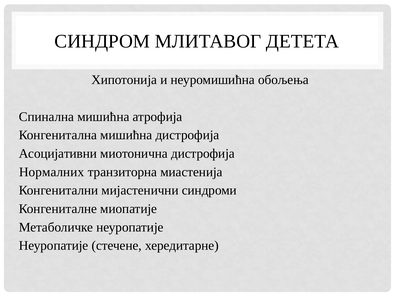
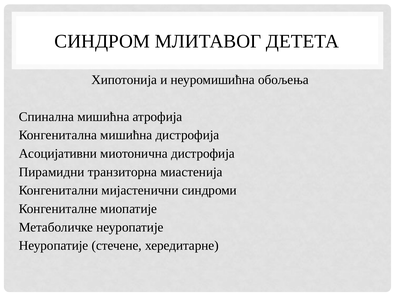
Нормалних: Нормалних -> Пирамидни (52, 172)
